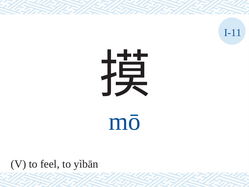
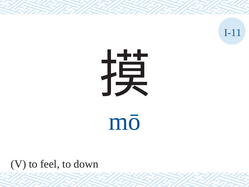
yìbān: yìbān -> down (86, 164)
